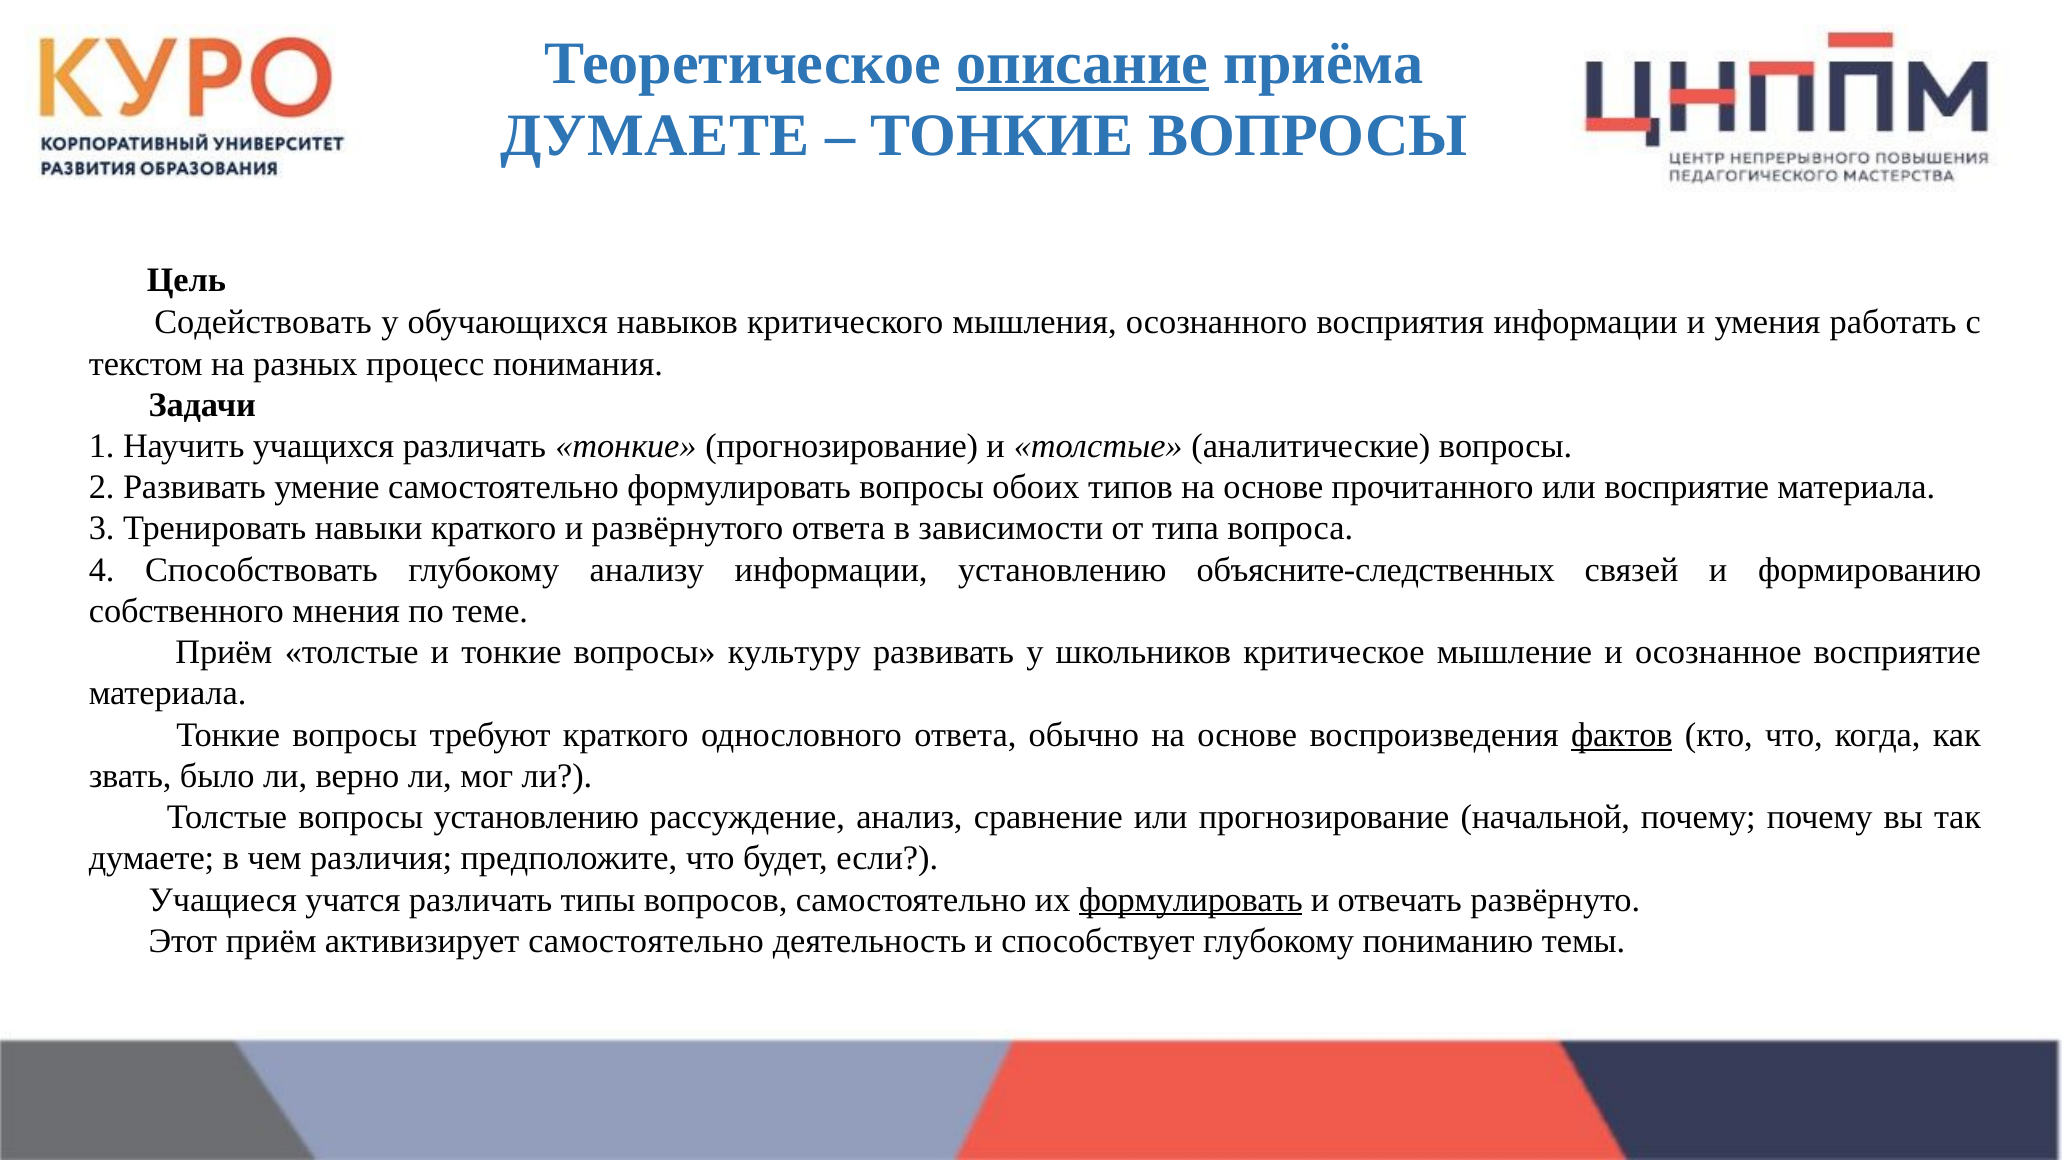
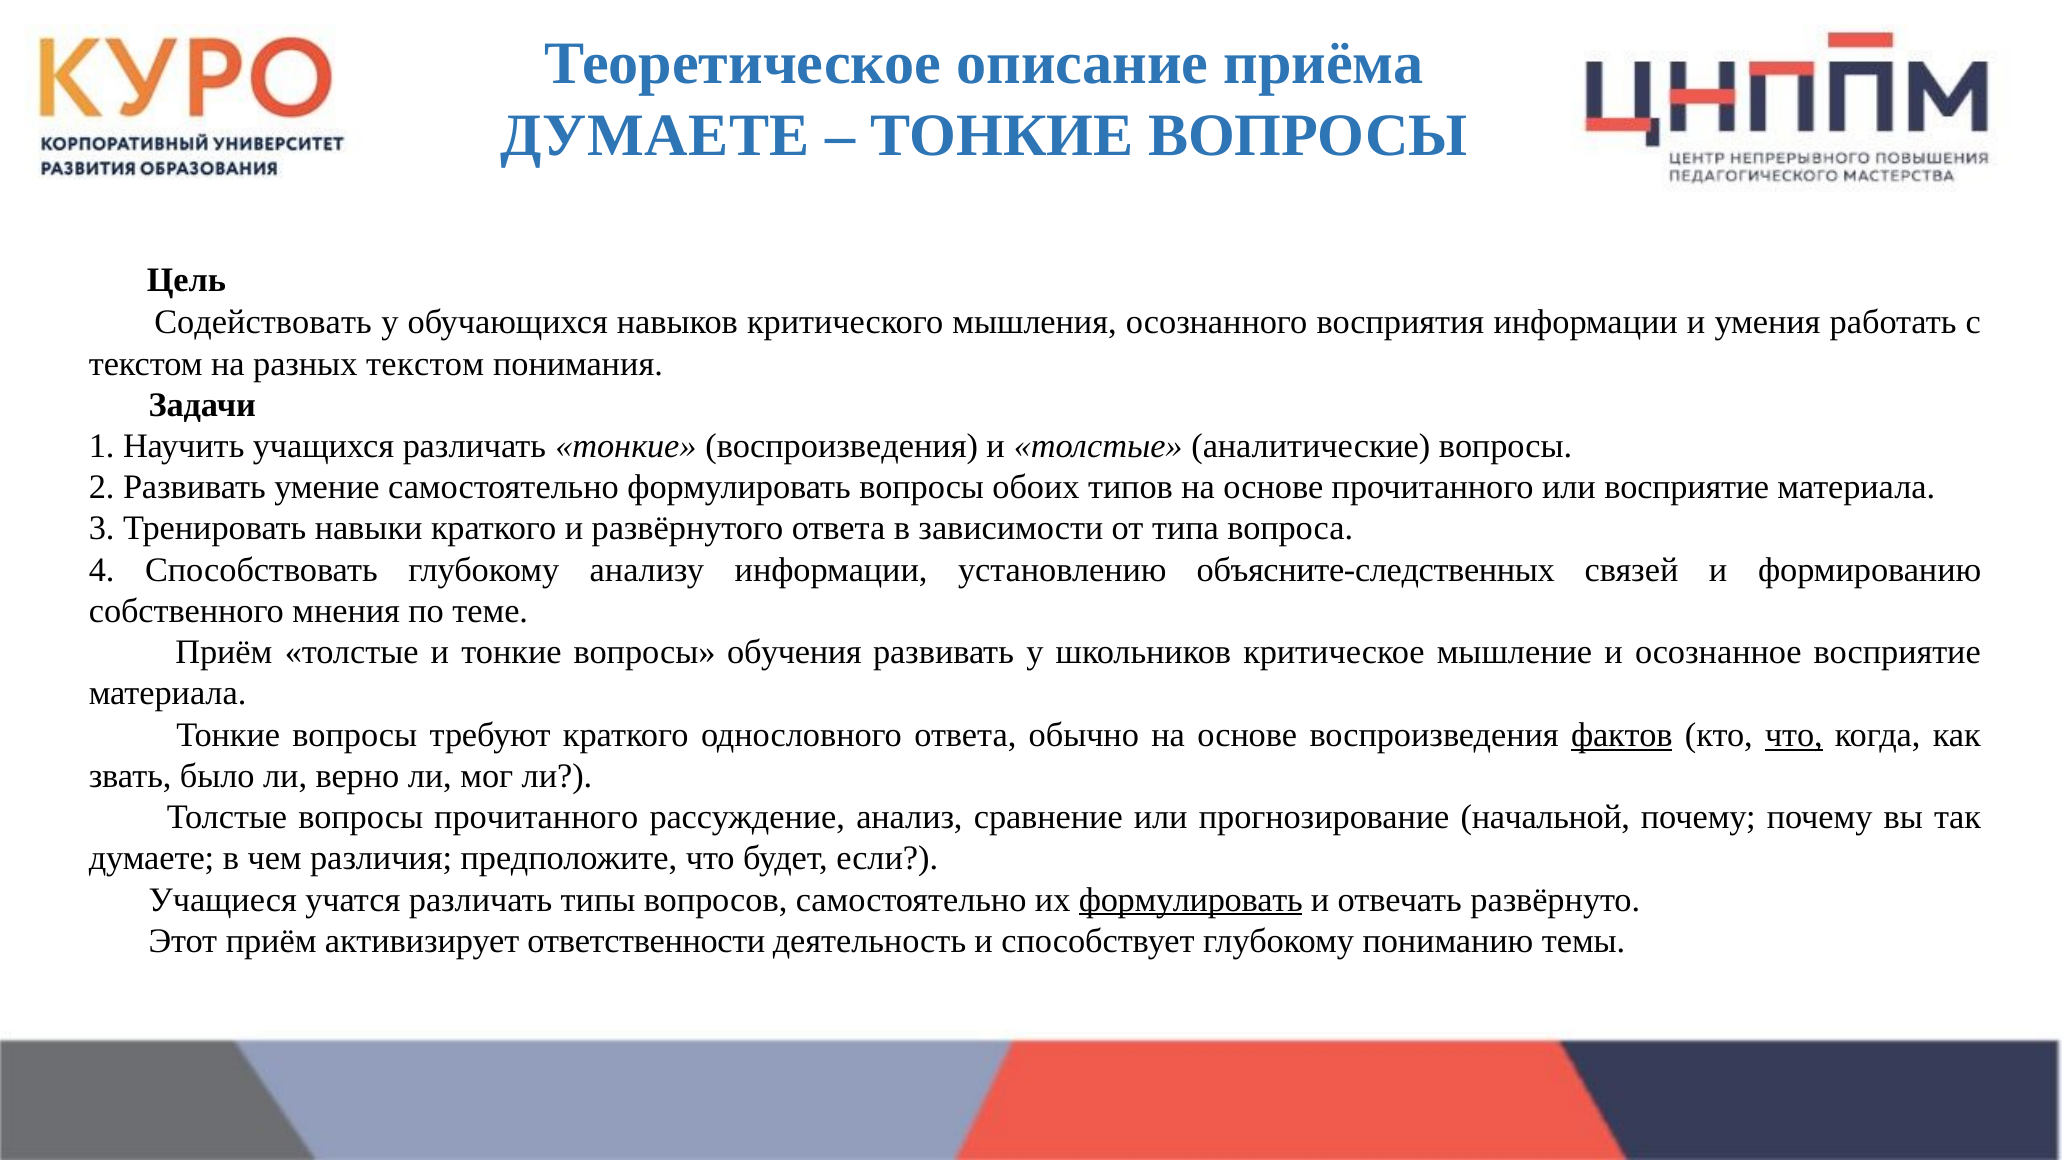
описание underline: present -> none (1082, 63)
разных процесс: процесс -> текстом (425, 364)
тонкие прогнозирование: прогнозирование -> воспроизведения (842, 446)
культуру: культуру -> обучения (794, 652)
что underline: none -> present (1794, 735)
вопросы установлению: установлению -> прочитанного (536, 817)
активизирует самостоятельно: самостоятельно -> ответственности (646, 941)
